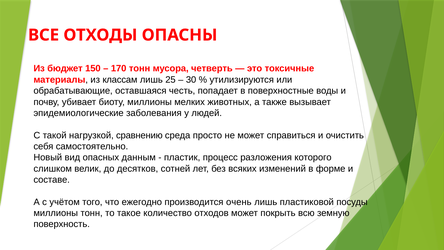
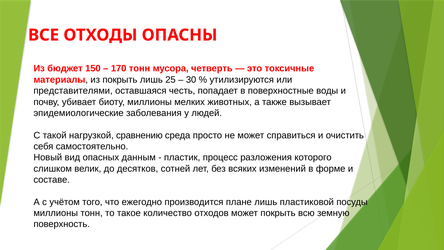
из классам: классам -> покрыть (120, 80)
обрабатывающие: обрабатывающие -> представителями (73, 91)
очень: очень -> плане (239, 202)
